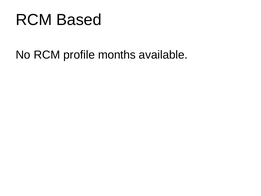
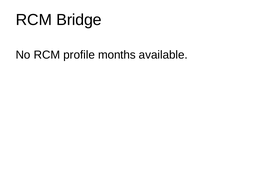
Based: Based -> Bridge (79, 20)
